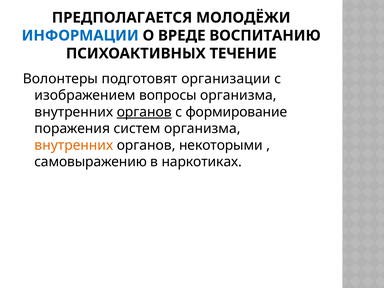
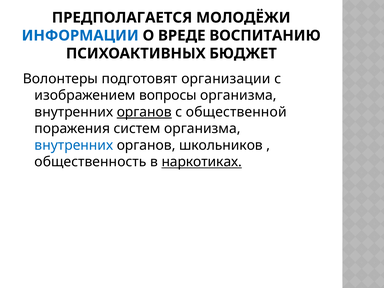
ТЕЧЕНИЕ: ТЕЧЕНИЕ -> БЮДЖЕТ (243, 54)
формирование: формирование -> общественной (236, 112)
внутренних colour: orange -> blue (74, 145)
некоторыми: некоторыми -> школьников (221, 145)
самовыражению: самовыражению -> общественность (90, 162)
наркотиках underline: none -> present (202, 162)
